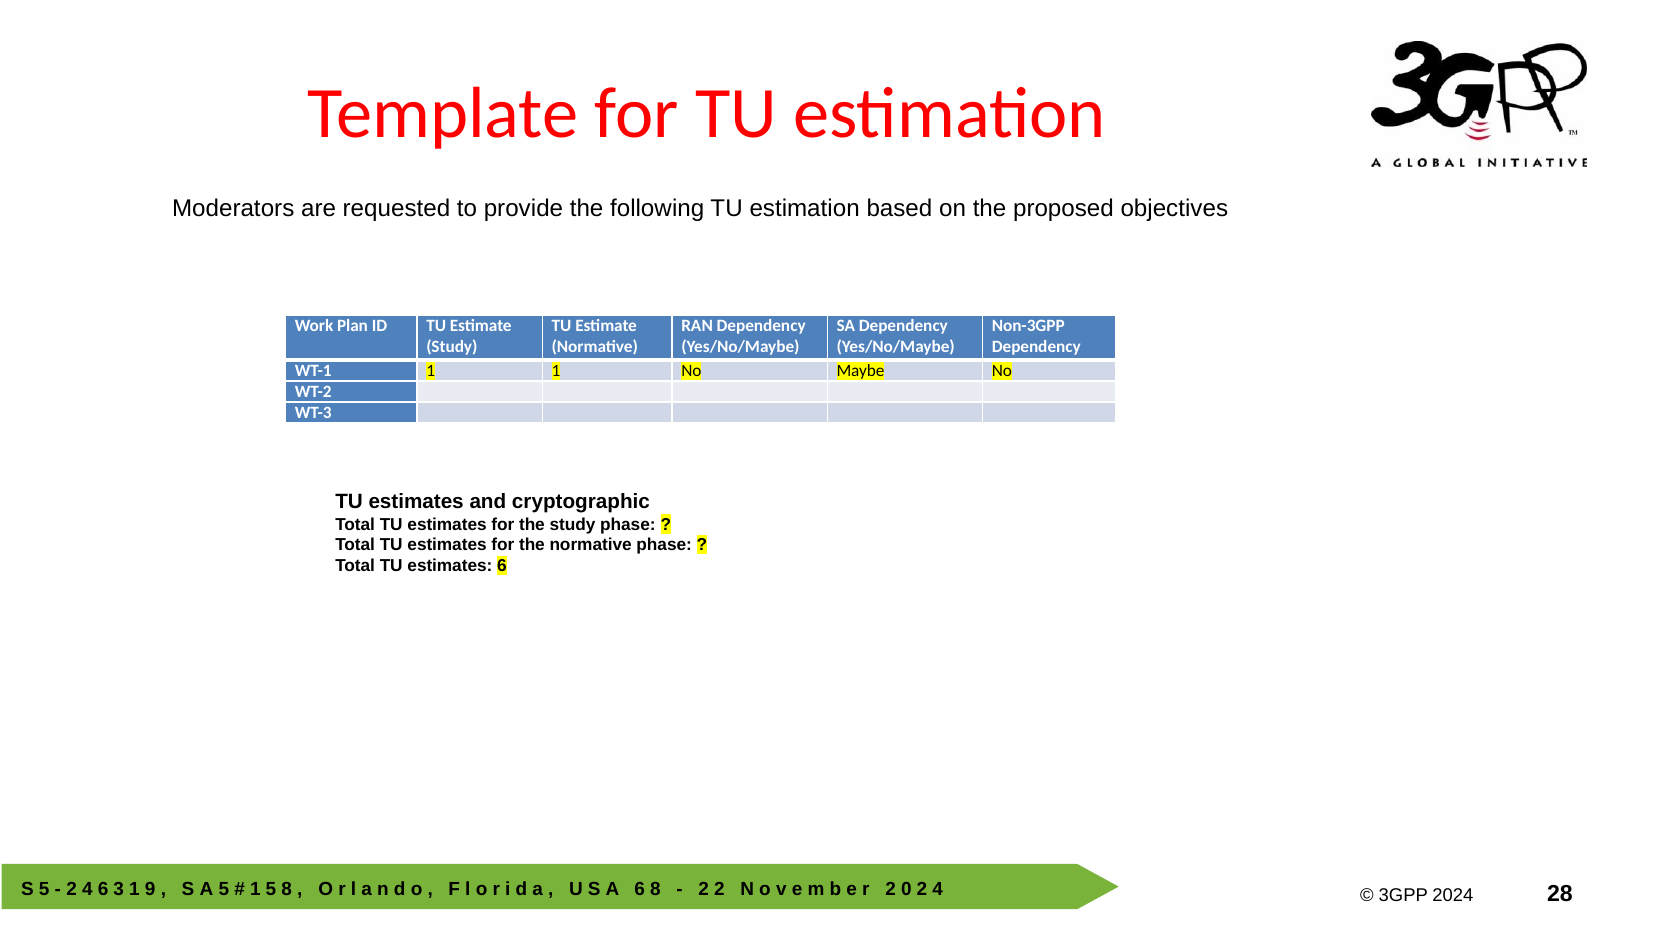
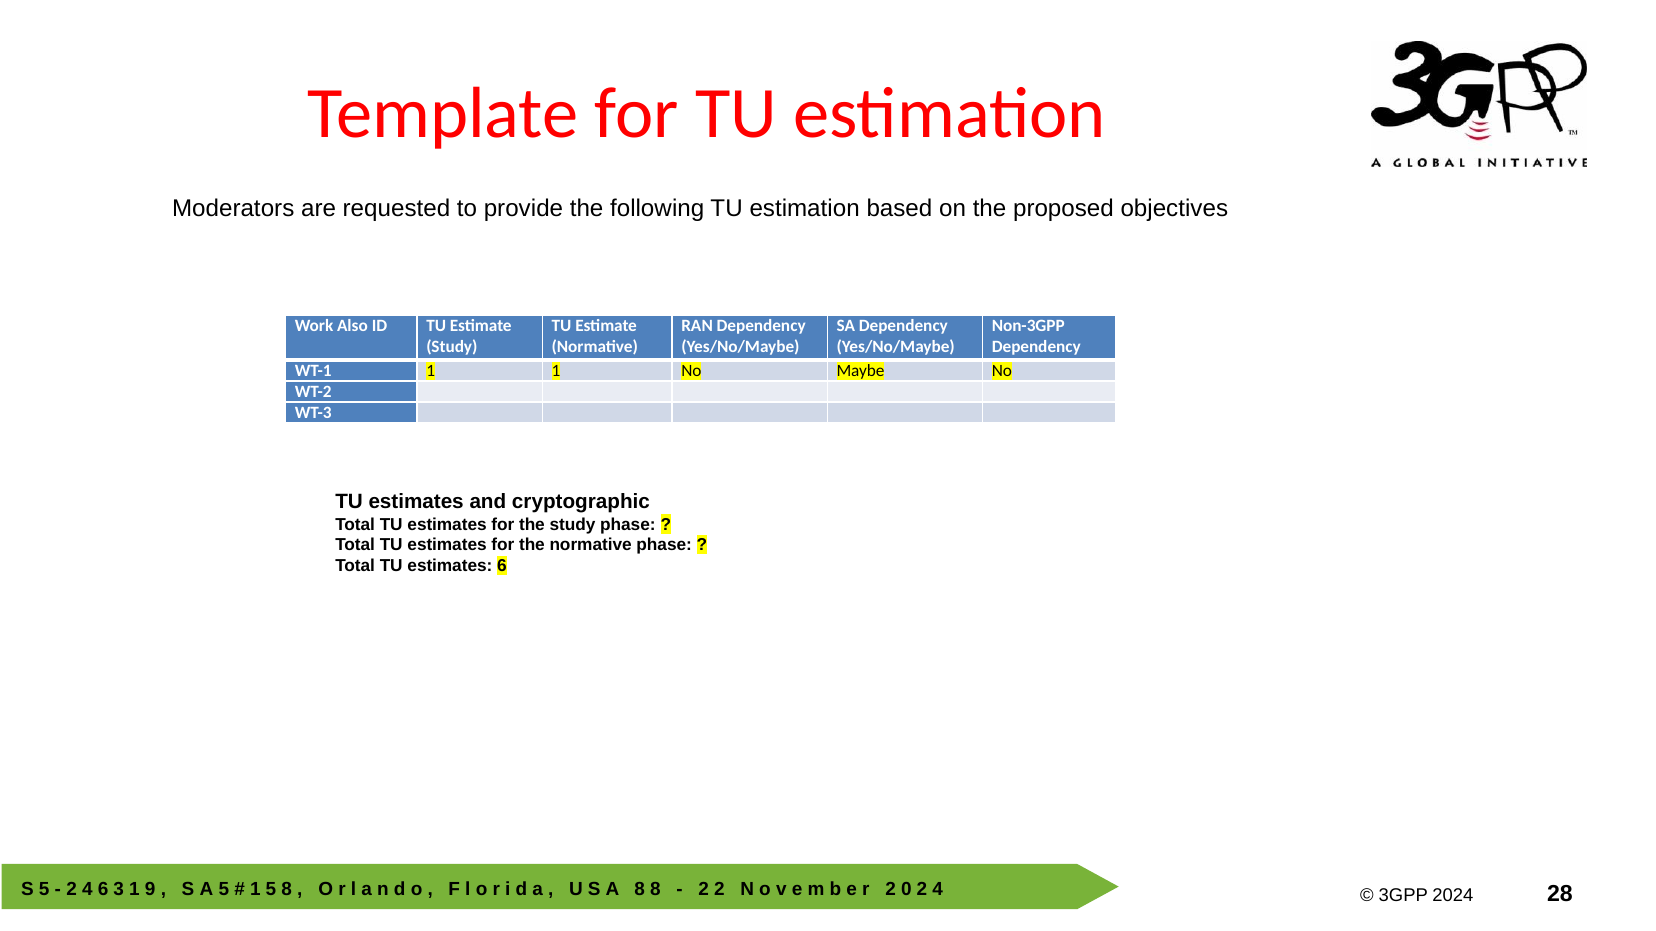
Plan: Plan -> Also (352, 326)
6: 6 -> 8 (640, 889)
